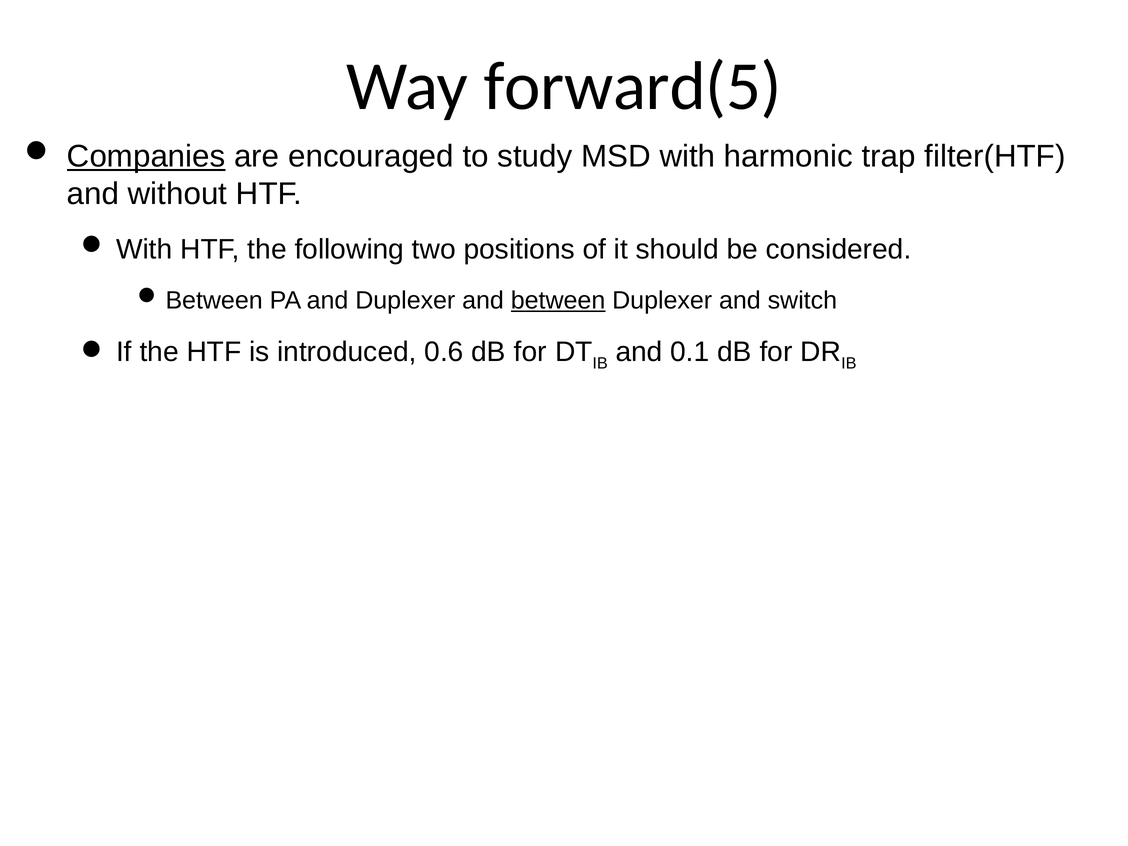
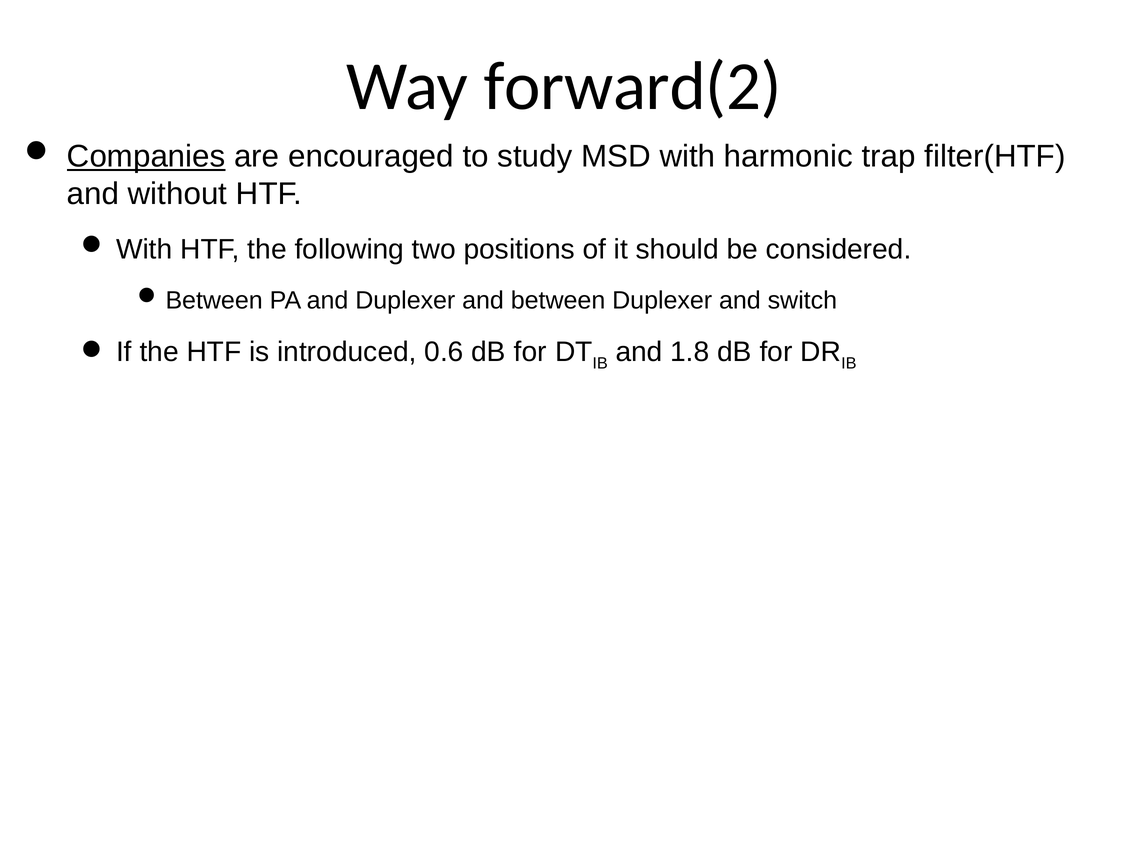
forward(5: forward(5 -> forward(2 (633, 87)
between underline: present -> none (558, 300)
0.1: 0.1 -> 1.8 (690, 352)
